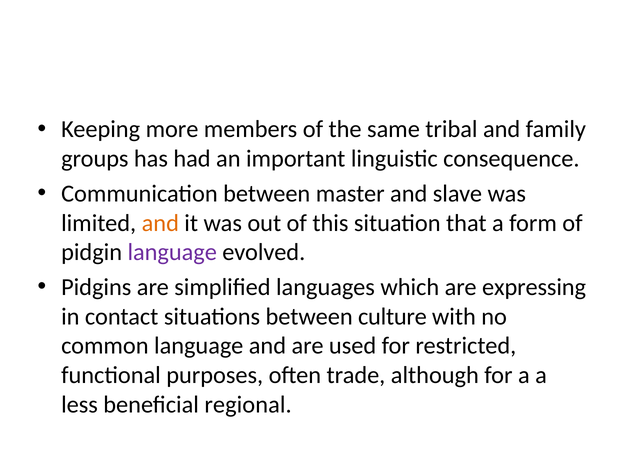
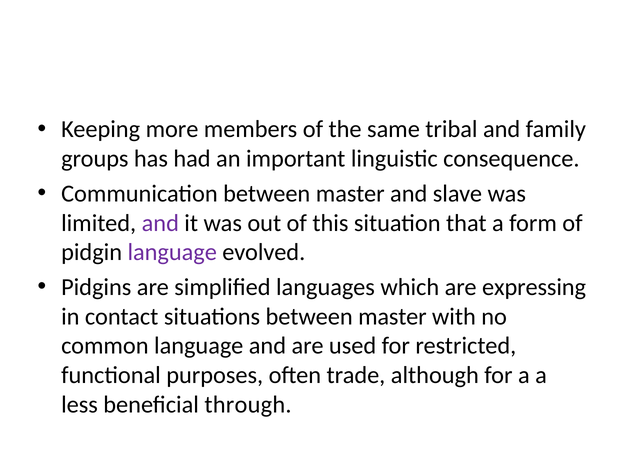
and colour: orange -> purple (160, 223)
situations between culture: culture -> master (392, 316)
regional: regional -> through (248, 404)
